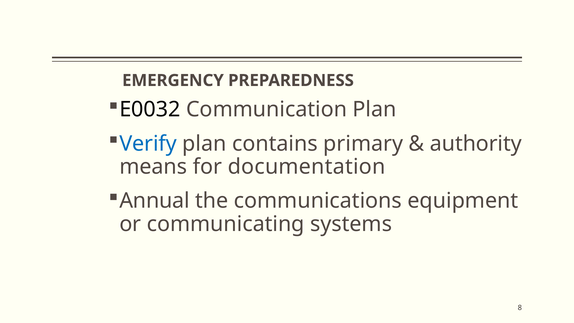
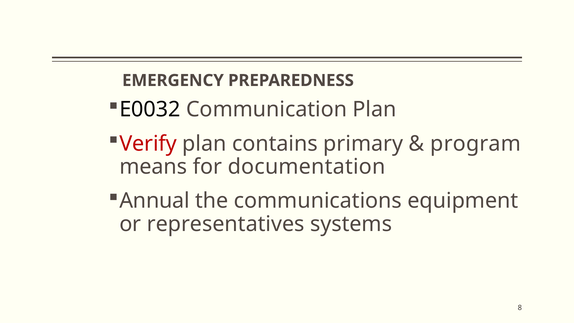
Verify colour: blue -> red (148, 144)
authority: authority -> program (476, 144)
communicating: communicating -> representatives (226, 224)
